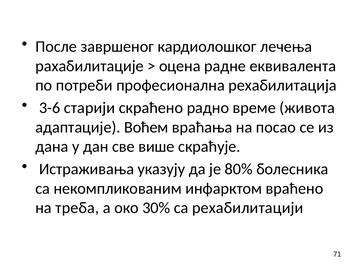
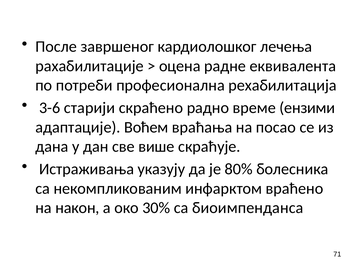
живота: живота -> ензими (307, 108)
треба: треба -> након (77, 208)
рехабилитацији: рехабилитацији -> биоимпенданса (248, 208)
